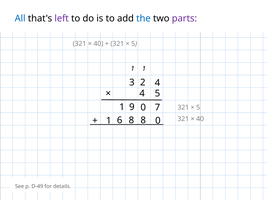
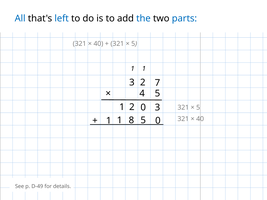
left colour: purple -> blue (62, 18)
parts colour: purple -> blue (184, 18)
2 4: 4 -> 7 (157, 83)
1 9: 9 -> 2 (132, 107)
0 7: 7 -> 3 (157, 108)
6: 6 -> 1 (120, 120)
8 8: 8 -> 5 (143, 120)
